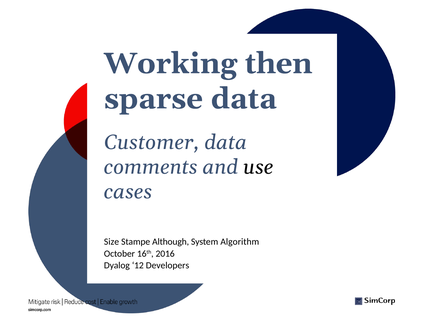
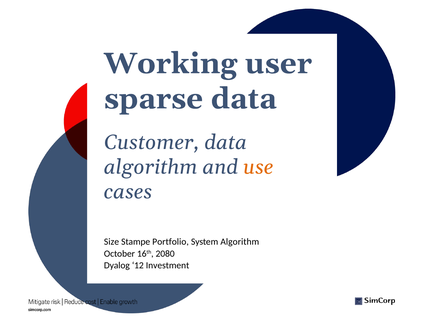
then: then -> user (278, 64)
comments: comments -> algorithm (151, 167)
use colour: black -> orange (258, 167)
Although: Although -> Portfolio (171, 242)
2016: 2016 -> 2080 (165, 254)
Developers: Developers -> Investment (168, 266)
